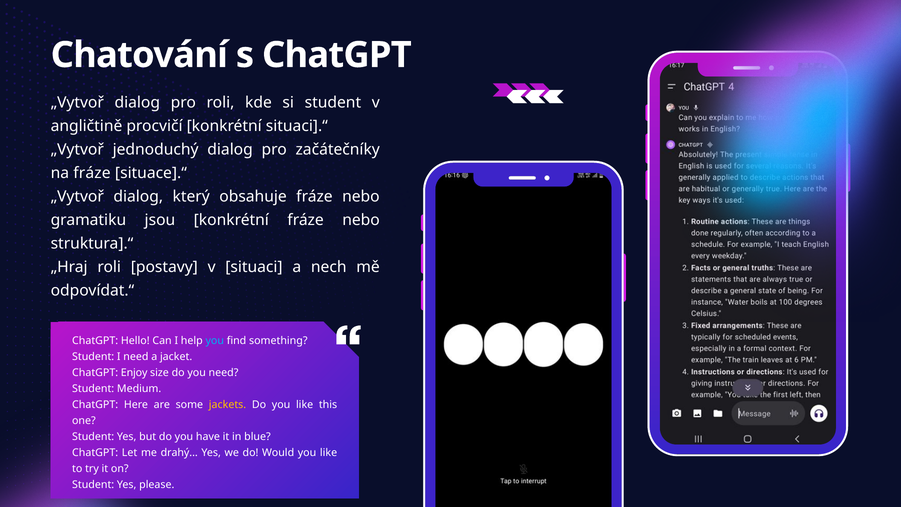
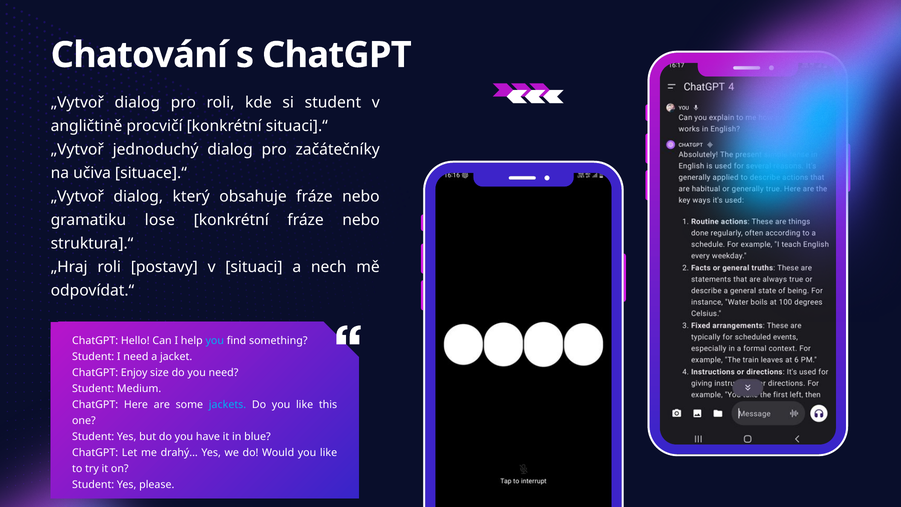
na fráze: fráze -> učiva (92, 173)
jsou: jsou -> lose (160, 220)
jackets colour: yellow -> light blue (228, 405)
